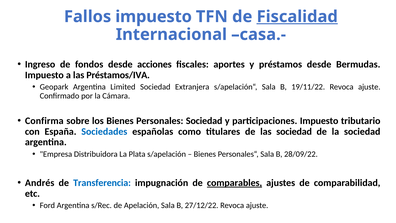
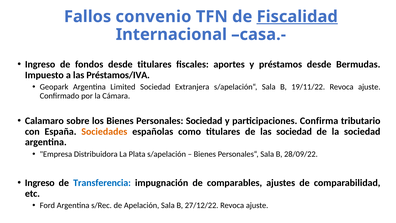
Fallos impuesto: impuesto -> convenio (153, 17)
desde acciones: acciones -> titulares (154, 64)
Confirma: Confirma -> Calamaro (44, 121)
participaciones Impuesto: Impuesto -> Confirma (319, 121)
Sociedades colour: blue -> orange (104, 131)
Andrés: Andrés -> Ingreso (40, 183)
comparables underline: present -> none (235, 183)
